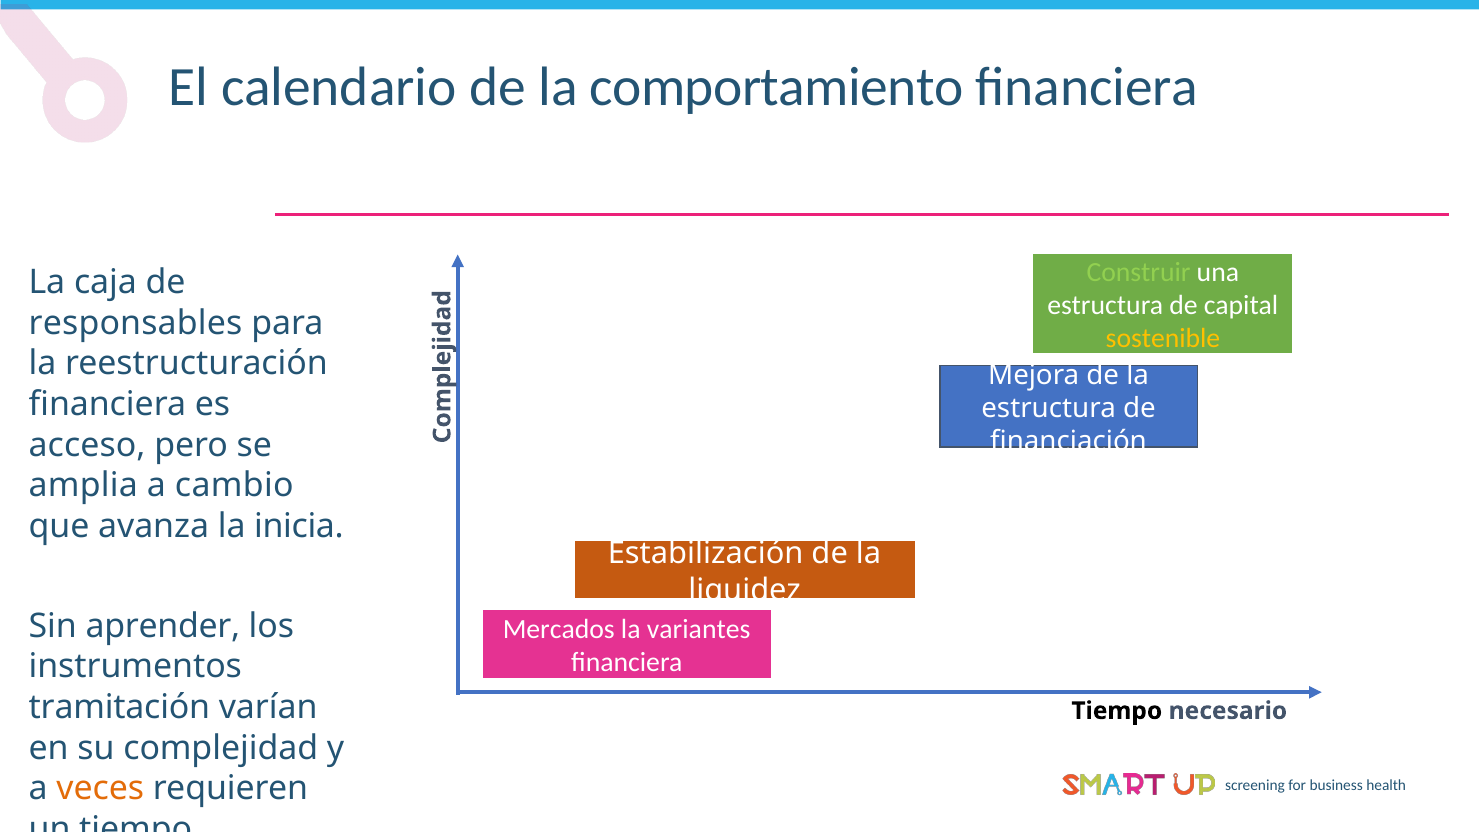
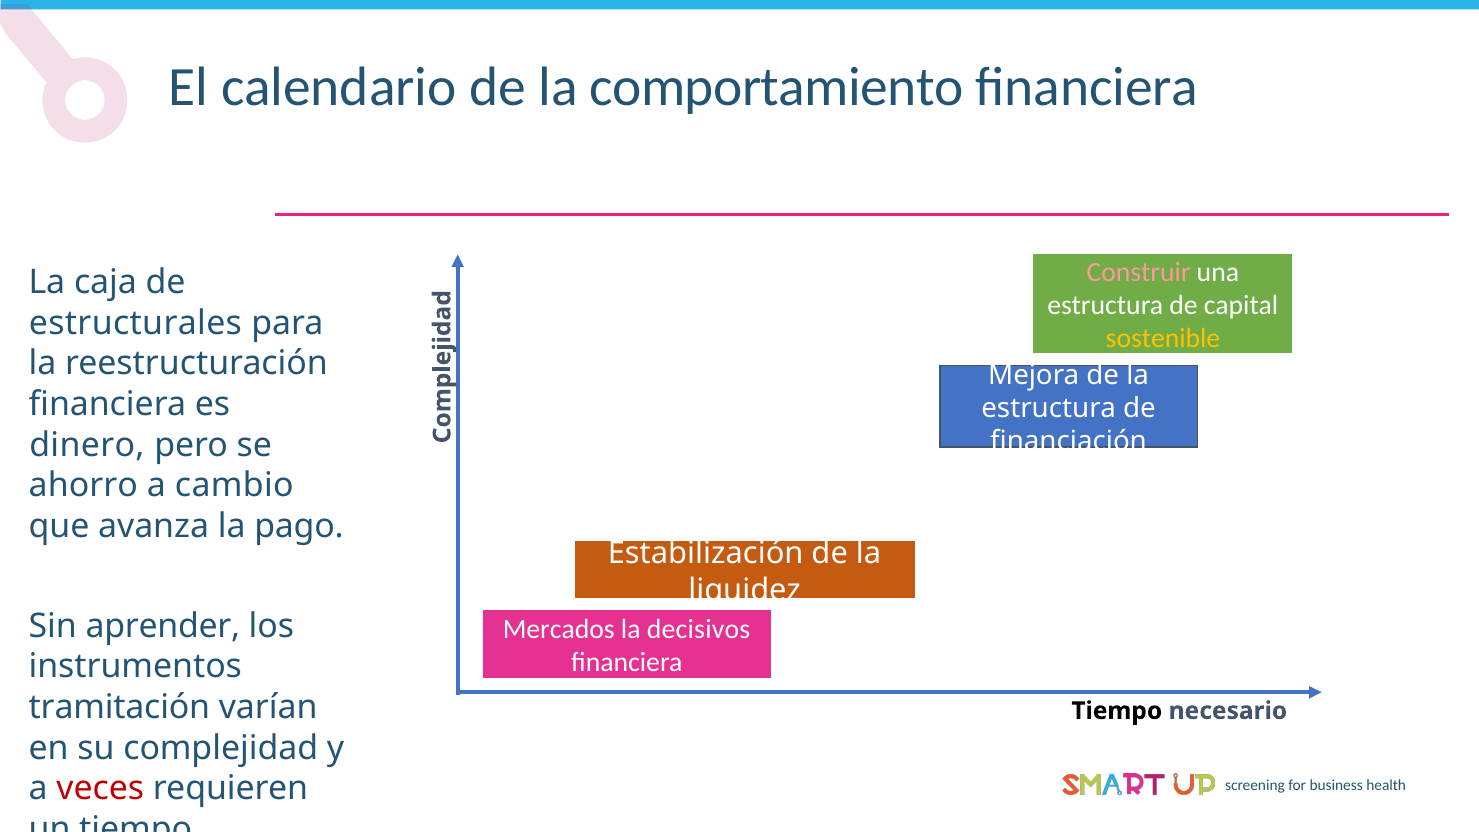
Construir colour: light green -> pink (1139, 272)
responsables: responsables -> estructurales (135, 323)
acceso: acceso -> dinero (87, 445)
amplia: amplia -> ahorro (83, 485)
inicia: inicia -> pago (299, 526)
variantes: variantes -> decisivos (699, 629)
veces colour: orange -> red (100, 789)
